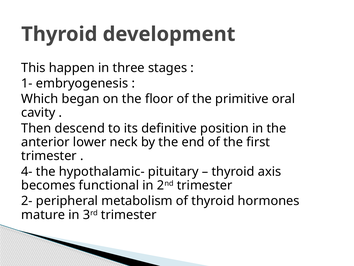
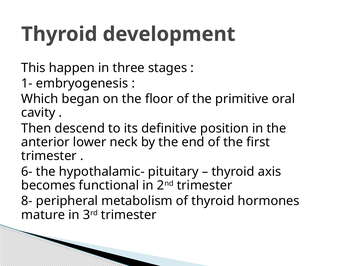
4-: 4- -> 6- (27, 171)
2-: 2- -> 8- (27, 201)
